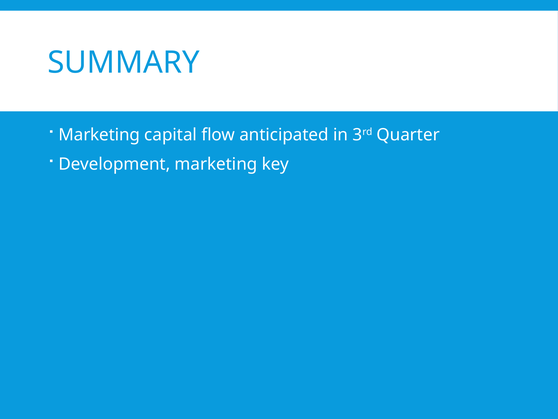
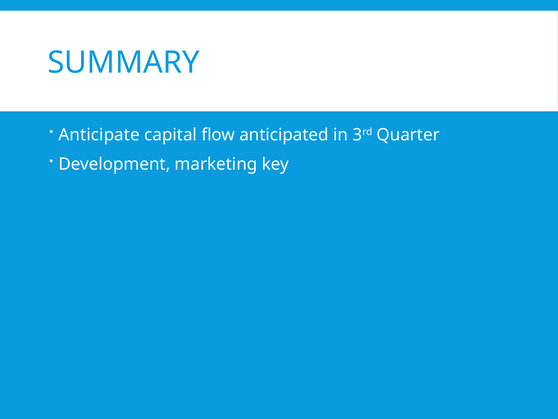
Marketing: Marketing -> Anticipate (99, 135)
